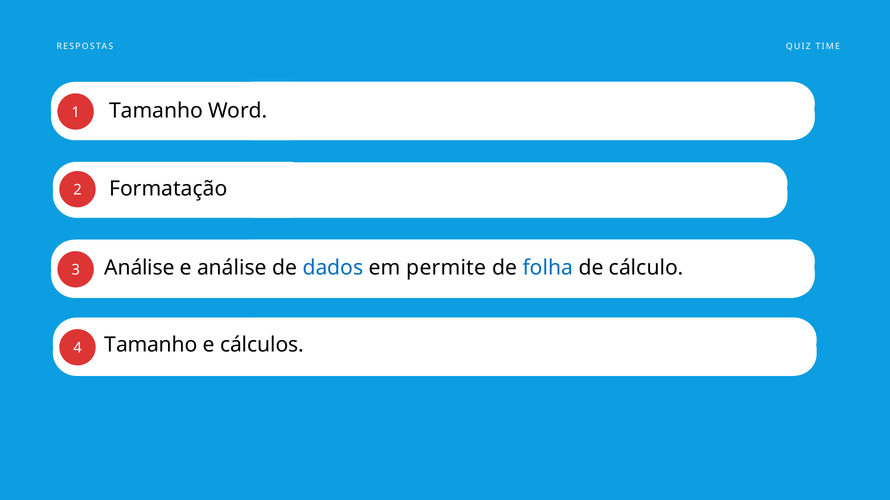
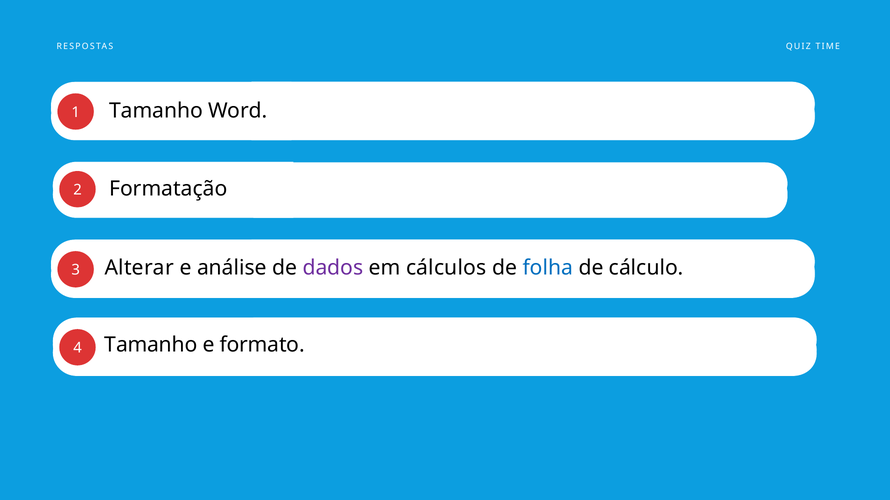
Análise: Análise -> Alterar (139, 268)
dados colour: blue -> purple (333, 268)
permite: permite -> cálculos (446, 268)
cálculos: cálculos -> formato (262, 345)
